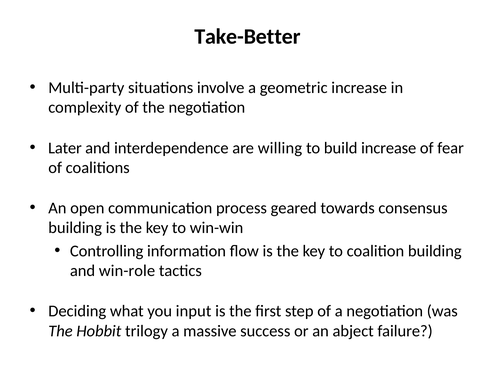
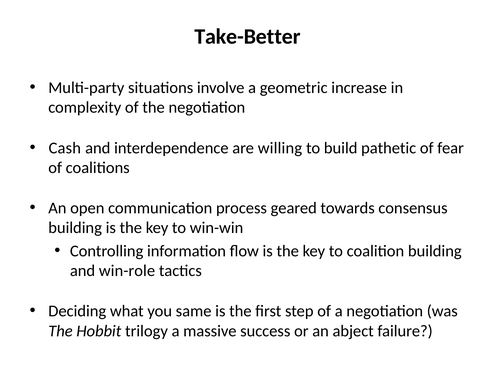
Later: Later -> Cash (65, 148)
build increase: increase -> pathetic (389, 148)
input: input -> same (194, 311)
